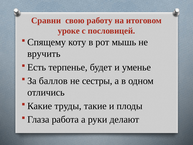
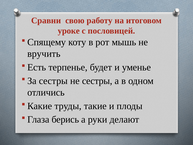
баллов: баллов -> сестры (53, 81)
работа: работа -> берись (65, 119)
